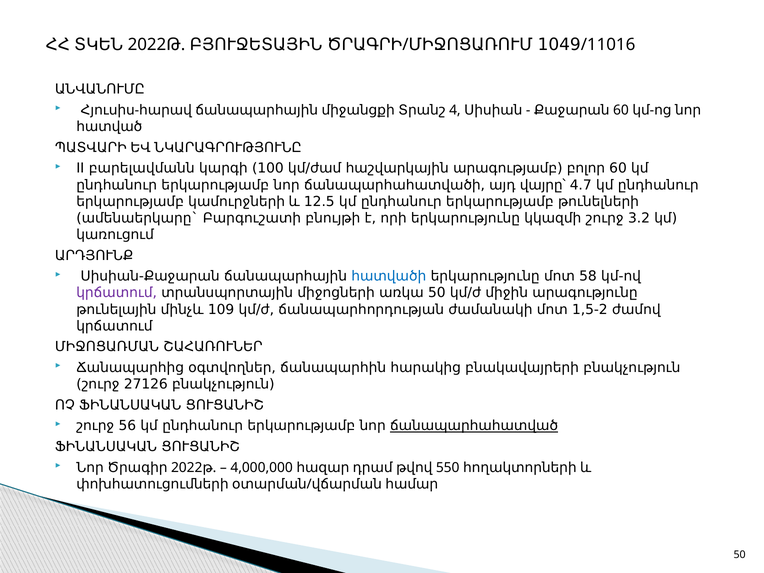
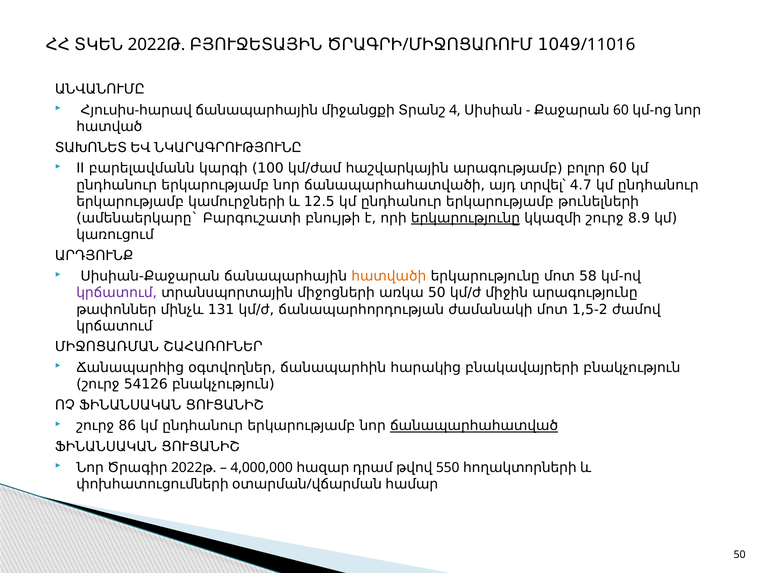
ՊԱՏՎԱՐԻ: ՊԱՏՎԱՐԻ -> ՏԱԽՈՆԵՏ (91, 148)
վայրը՝: վայրը՝ -> տրվել՝ (543, 185)
երկարությունը underline: none -> present (465, 218)
3.2: 3.2 -> 8.9 (639, 218)
հատվածի colour: blue -> orange (389, 276)
թունելային: թունելային -> թափոններ (116, 309)
109: 109 -> 131 (221, 309)
27126: 27126 -> 54126 (146, 384)
56: 56 -> 86 (127, 426)
